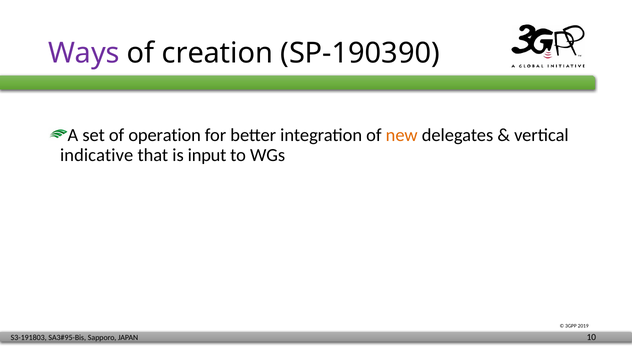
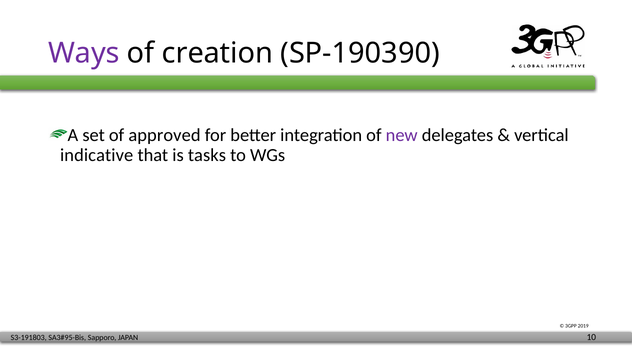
operation: operation -> approved (164, 136)
new colour: orange -> purple (402, 136)
input: input -> tasks (207, 155)
